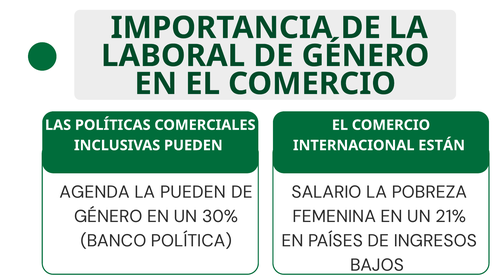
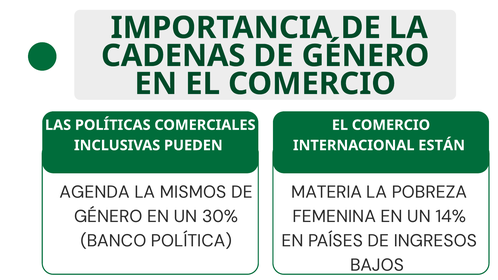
LABORAL: LABORAL -> CADENAS (173, 56)
LA PUEDEN: PUEDEN -> MISMOS (193, 192)
SALARIO: SALARIO -> MATERIA (327, 192)
21%: 21% -> 14% (451, 217)
